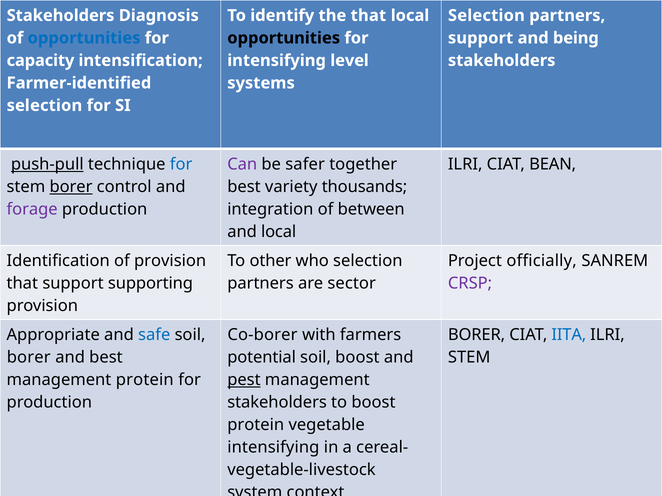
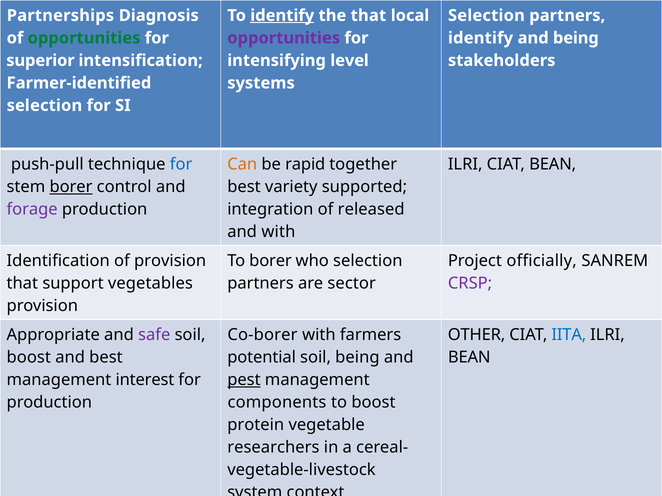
Stakeholders: Stakeholders -> Partnerships (60, 15)
identify underline: none -> present (282, 15)
opportunities colour: blue -> green (84, 38)
opportunities colour: black -> purple (284, 38)
support: support -> identify (481, 38)
capacity: capacity -> superior (40, 61)
push-pull underline: present -> none (47, 164)
Can colour: purple -> orange (242, 164)
safer: safer -> rapid (305, 164)
thousands: thousands -> supported (364, 187)
between: between -> released (371, 209)
and local: local -> with (278, 232)
To other: other -> borer (271, 261)
supporting: supporting -> vegetables (150, 284)
safe colour: blue -> purple (154, 335)
BORER: BORER -> OTHER (477, 335)
borer: borer -> boost (29, 358)
soil boost: boost -> being (357, 358)
STEM: STEM -> BEAN (469, 358)
management protein: protein -> interest (145, 380)
stakeholders: stakeholders -> components (277, 403)
intensifying: intensifying -> researchers (273, 448)
